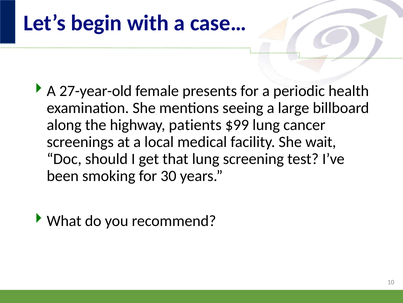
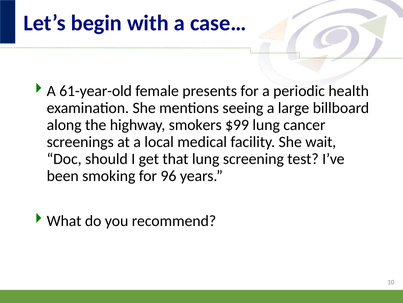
27-year-old: 27-year-old -> 61-year-old (96, 91)
patients: patients -> smokers (195, 125)
30: 30 -> 96 (168, 175)
